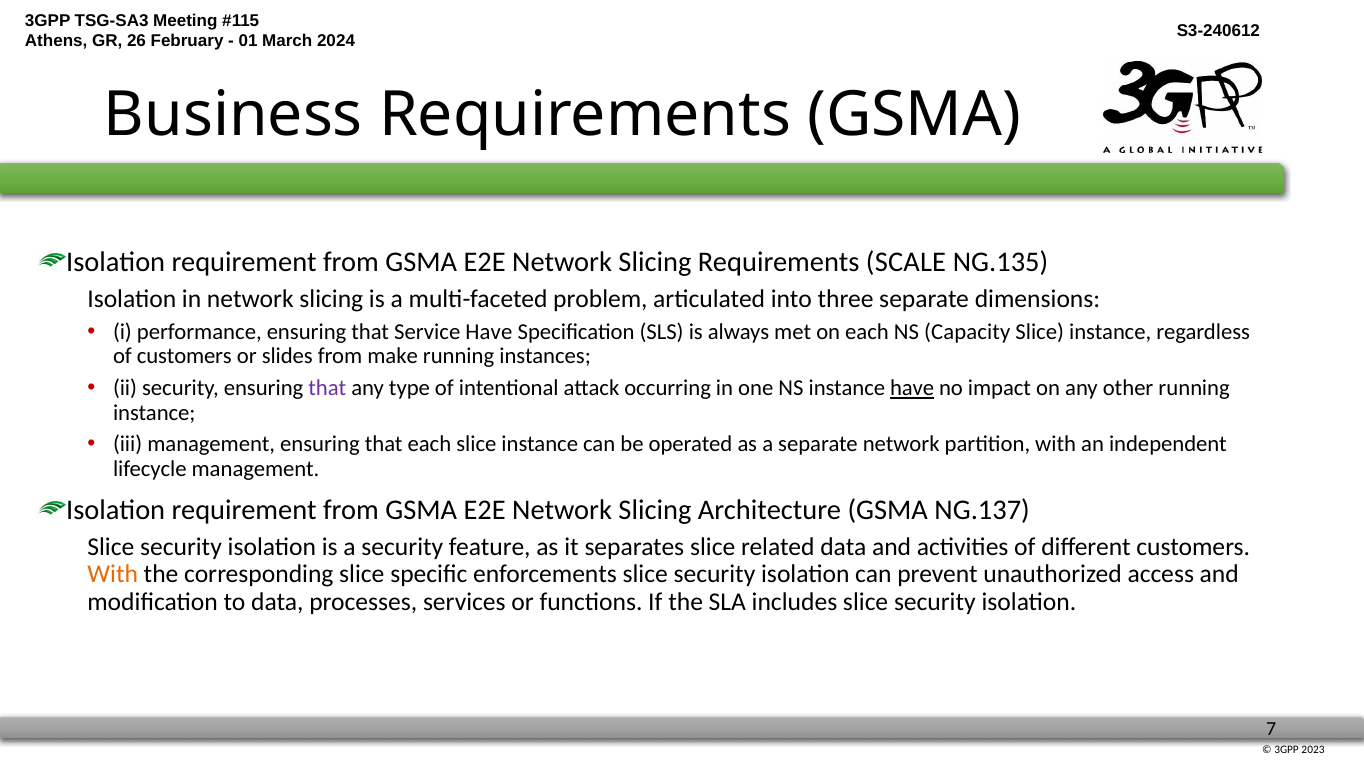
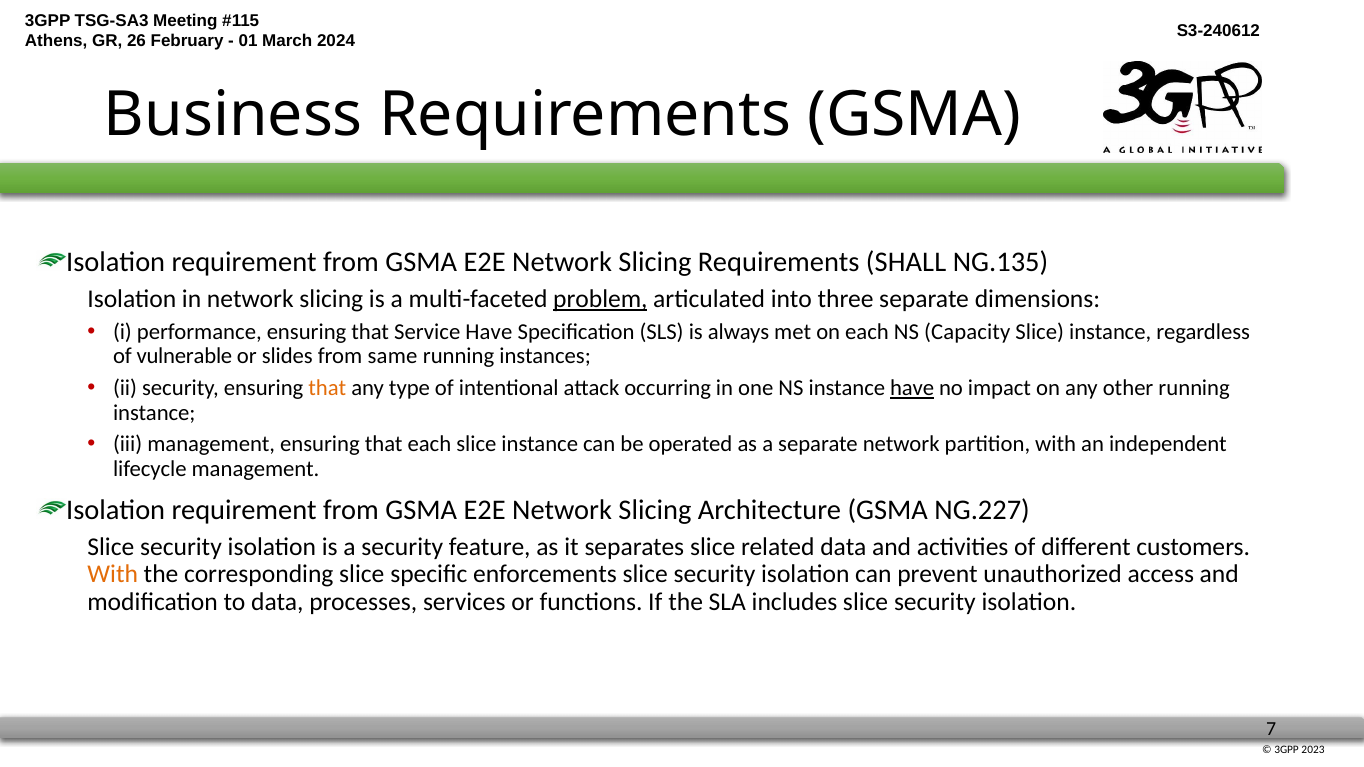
SCALE: SCALE -> SHALL (906, 263)
problem underline: none -> present (600, 299)
of customers: customers -> vulnerable (184, 357)
make: make -> same (392, 357)
that colour: purple -> orange (327, 388)
NG.137: NG.137 -> NG.227 (982, 511)
